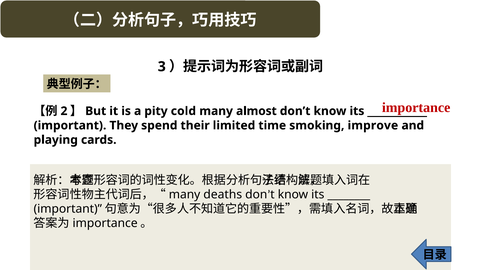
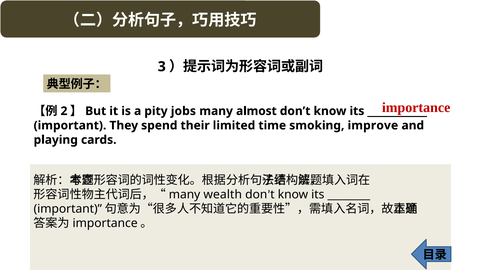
cold: cold -> jobs (183, 111)
deaths: deaths -> wealth (223, 195)
